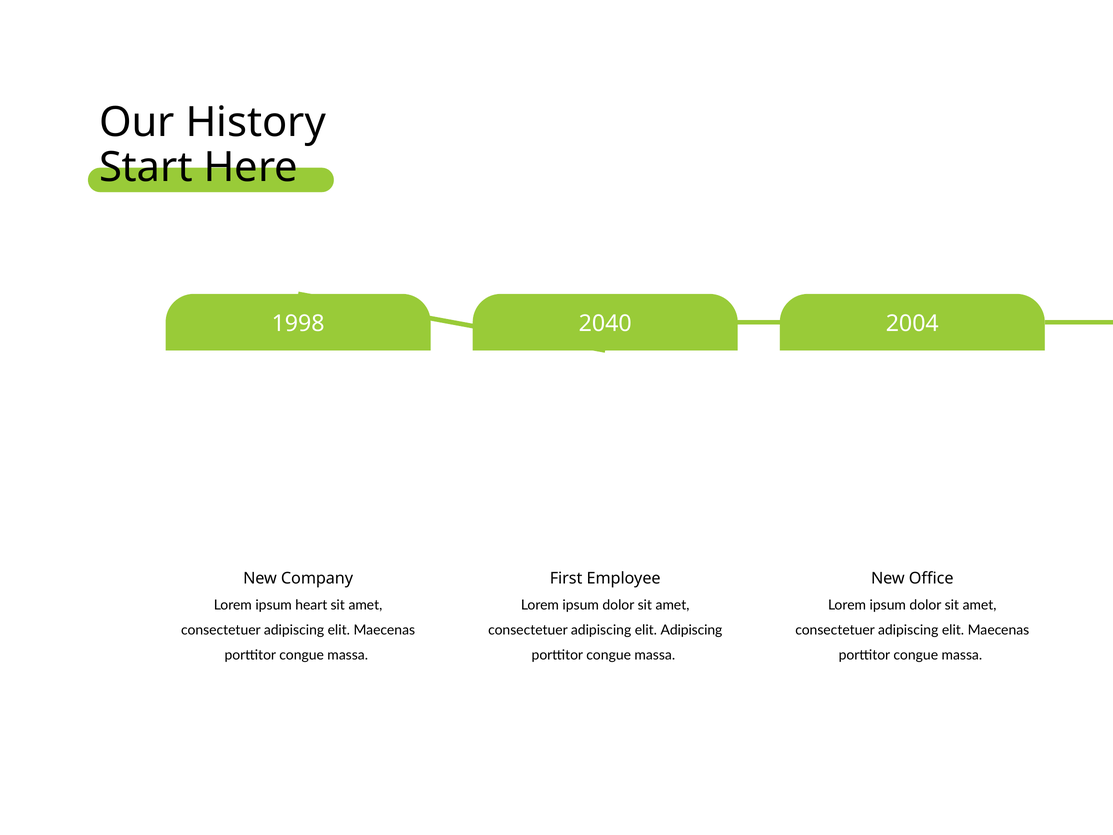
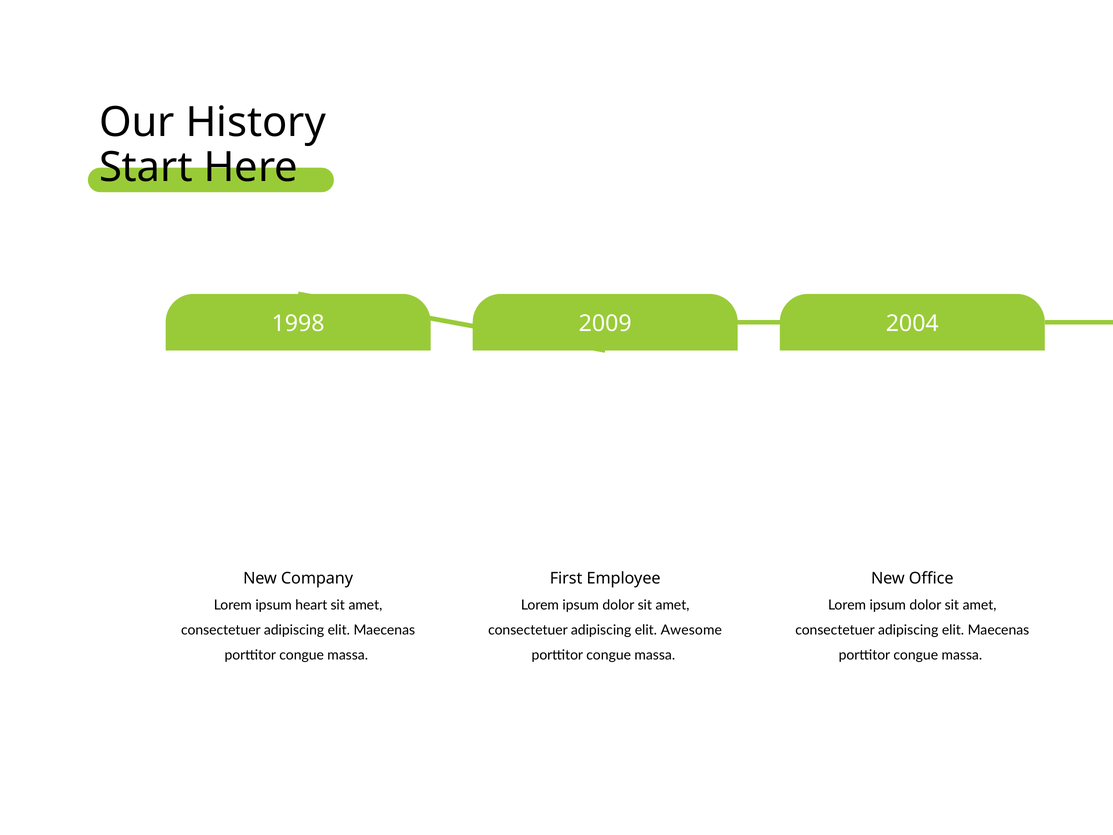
2040: 2040 -> 2009 (605, 324)
elit Adipiscing: Adipiscing -> Awesome (691, 630)
